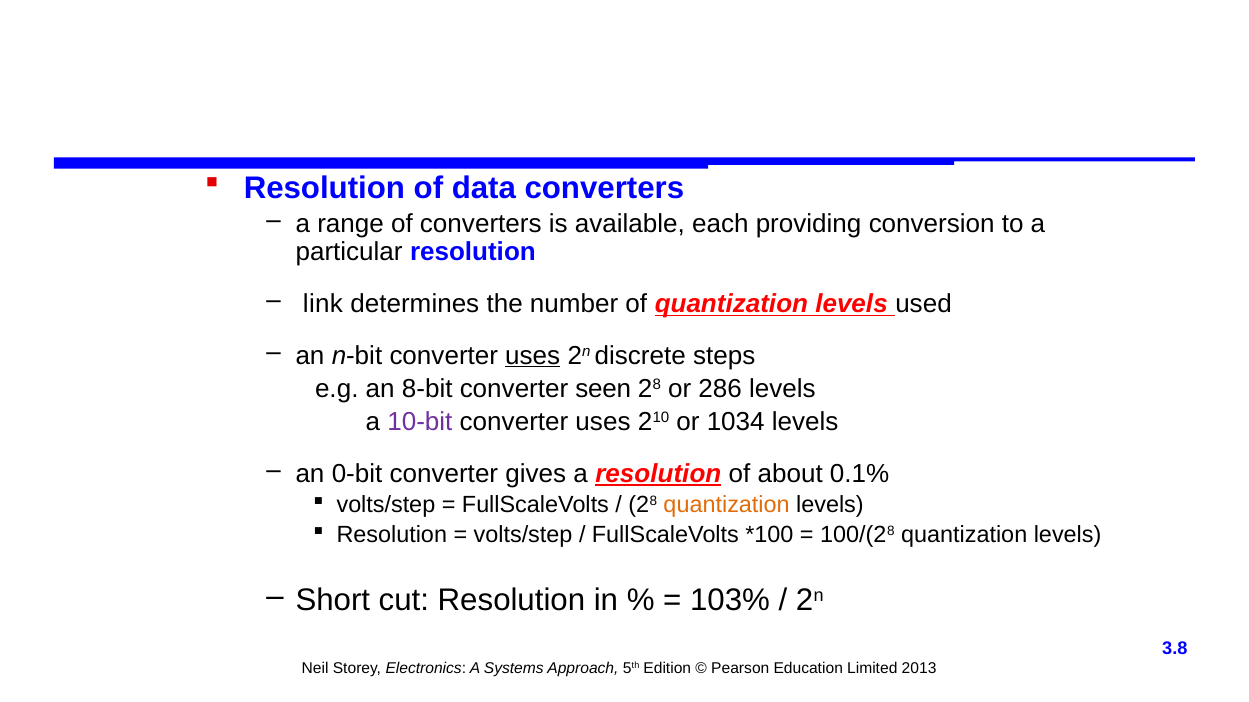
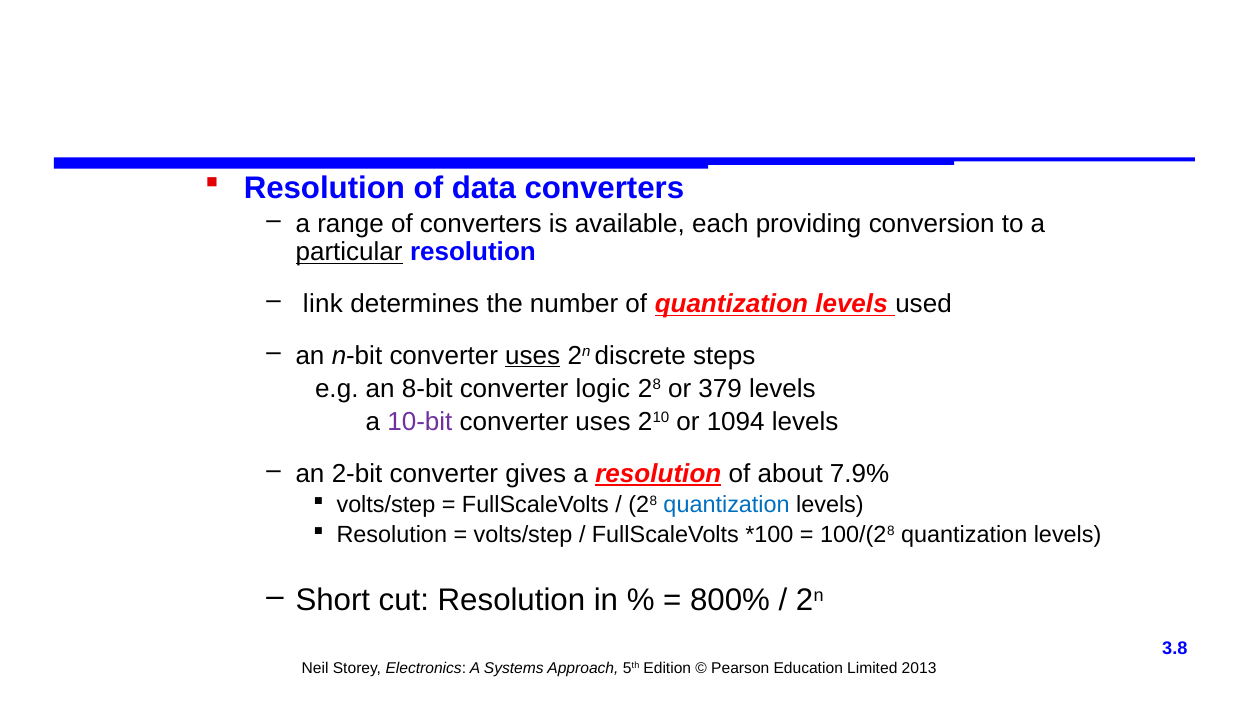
particular underline: none -> present (349, 252)
seen: seen -> logic (603, 389)
286: 286 -> 379 (720, 389)
1034: 1034 -> 1094 (736, 422)
0-bit: 0-bit -> 2-bit (357, 474)
0.1%: 0.1% -> 7.9% (860, 474)
quantization colour: orange -> blue (727, 505)
103%: 103% -> 800% (730, 601)
